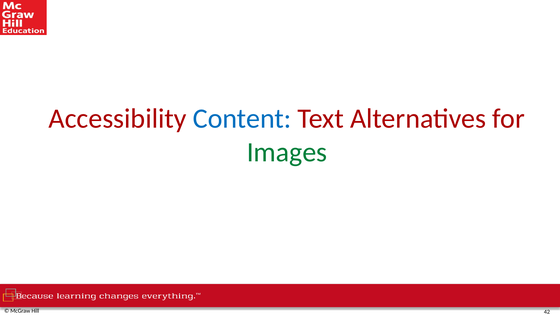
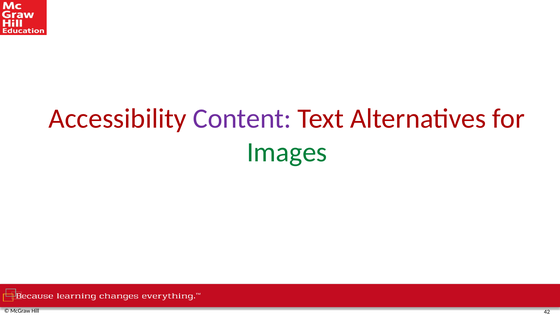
Content colour: blue -> purple (242, 119)
